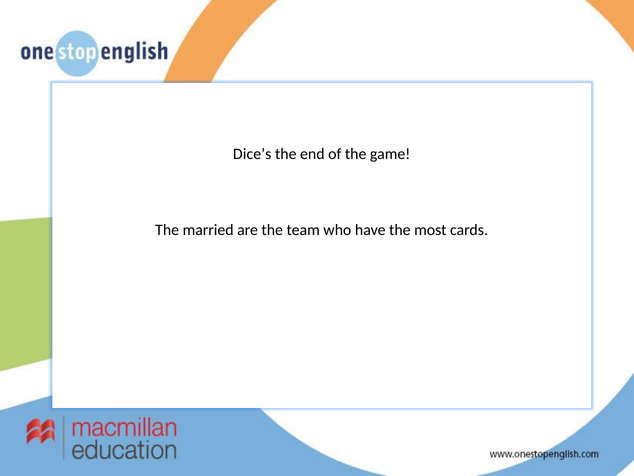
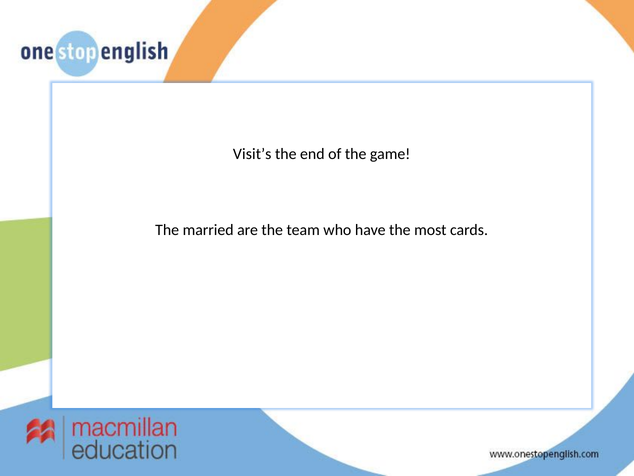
Dice’s: Dice’s -> Visit’s (252, 154)
